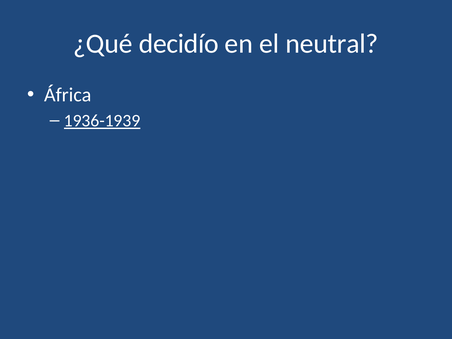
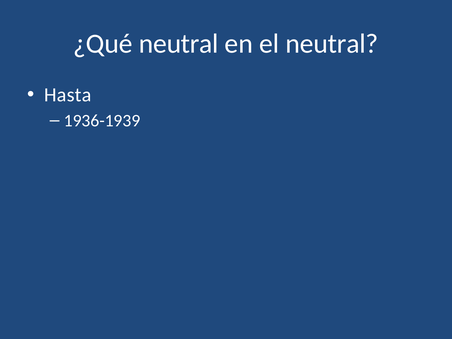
¿Qué decidío: decidío -> neutral (179, 44)
África: África -> Hasta (68, 95)
1936-1939 underline: present -> none (102, 121)
